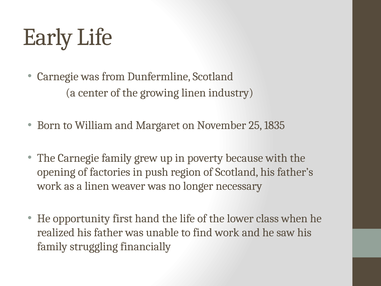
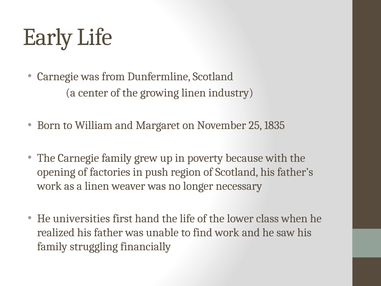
opportunity: opportunity -> universities (81, 218)
